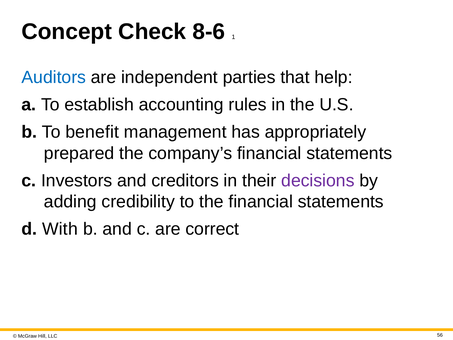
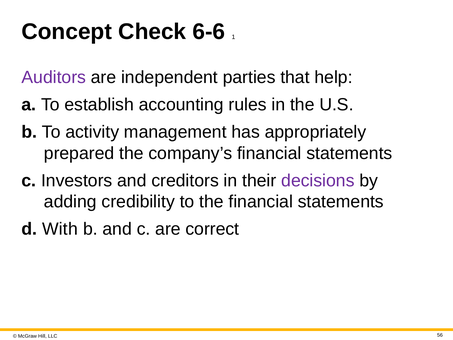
8-6: 8-6 -> 6-6 (209, 32)
Auditors colour: blue -> purple (54, 77)
benefit: benefit -> activity (92, 132)
